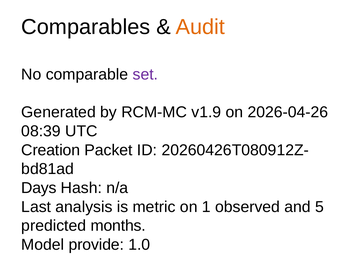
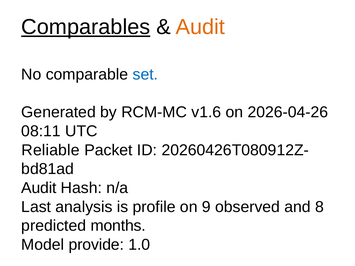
Comparables underline: none -> present (86, 27)
set colour: purple -> blue (145, 74)
v1.9: v1.9 -> v1.6 (206, 112)
08:39: 08:39 -> 08:11 (41, 131)
Creation: Creation -> Reliable (51, 150)
Days: Days -> Audit (39, 188)
metric: metric -> profile (154, 207)
1: 1 -> 9 (206, 207)
5: 5 -> 8 (320, 207)
